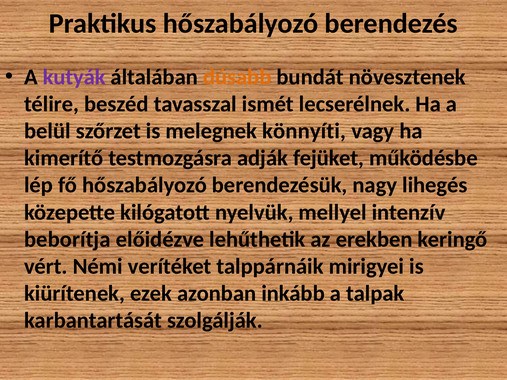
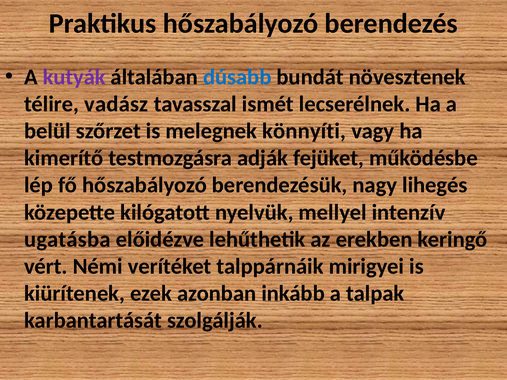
dúsabb colour: orange -> blue (237, 77)
beszéd: beszéd -> vadász (116, 104)
beborítja: beborítja -> ugatásba (67, 239)
